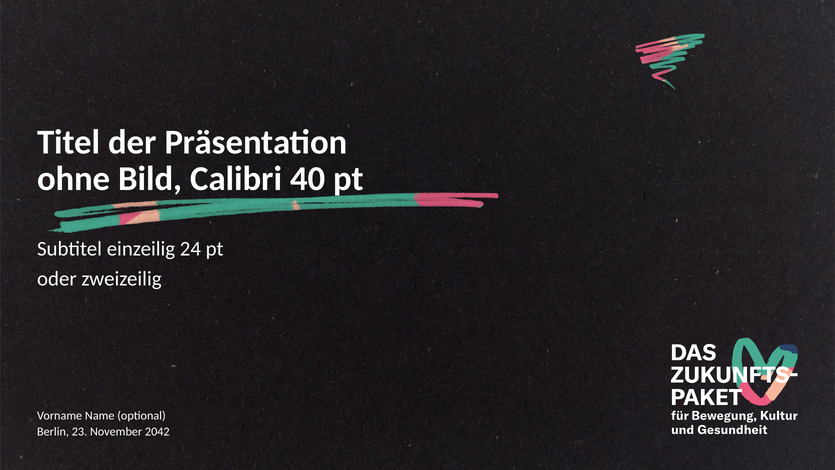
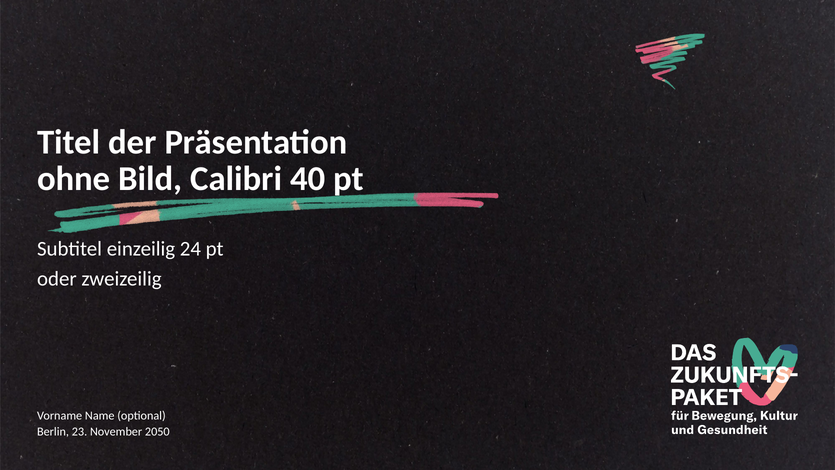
2042: 2042 -> 2050 (157, 431)
